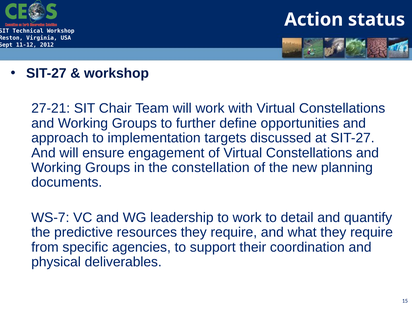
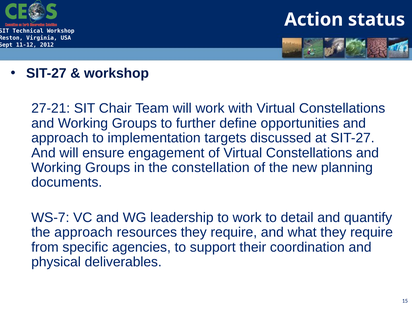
the predictive: predictive -> approach (83, 232)
